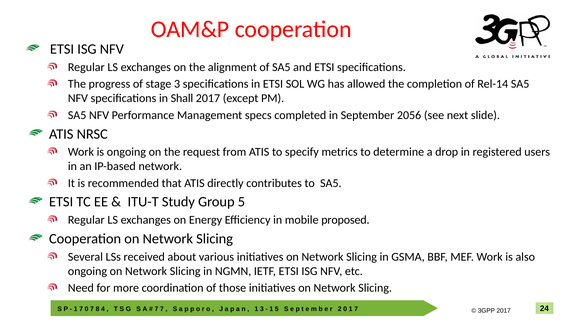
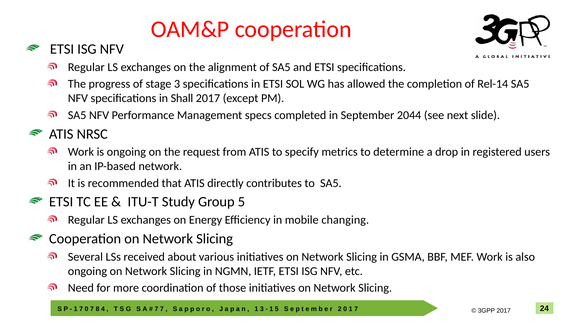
2056: 2056 -> 2044 (409, 115)
proposed: proposed -> changing (345, 220)
